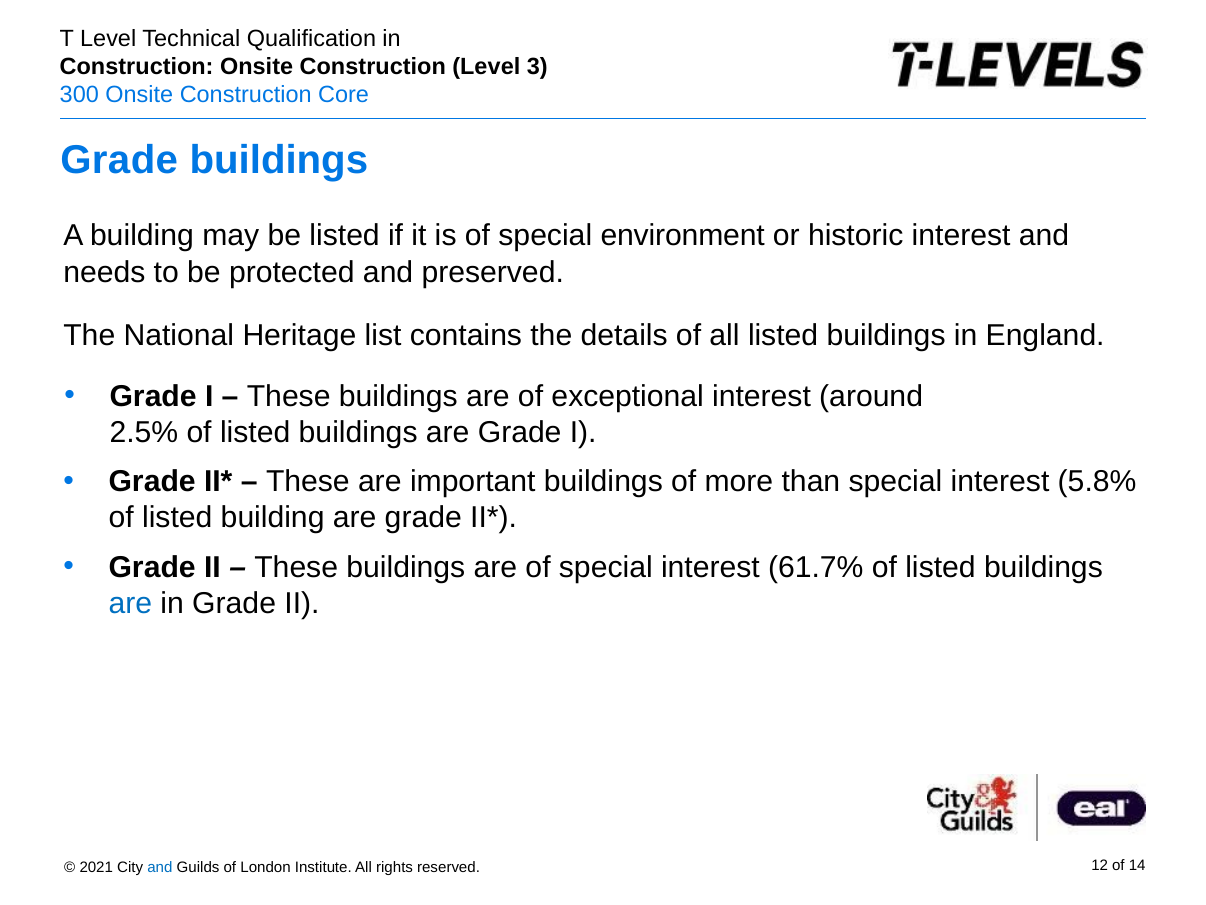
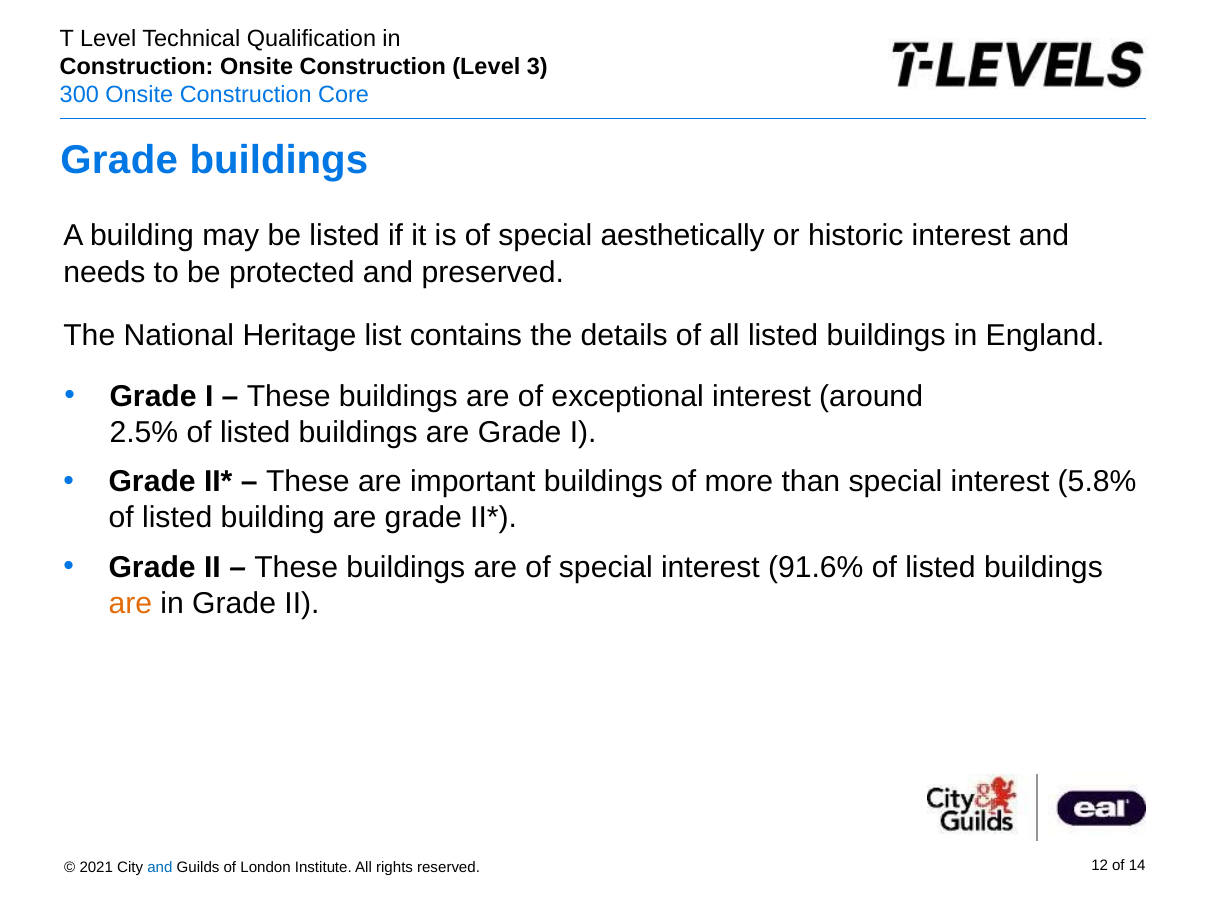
environment: environment -> aesthetically (683, 236)
61.7%: 61.7% -> 91.6% (816, 567)
are colour: blue -> orange (130, 603)
